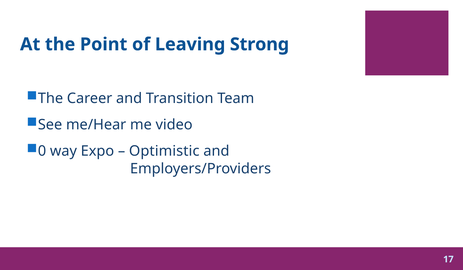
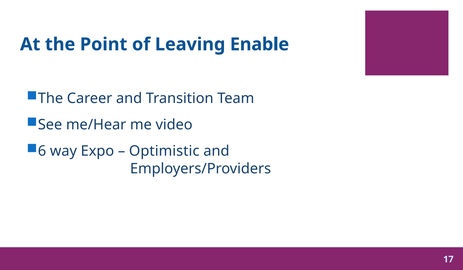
Strong: Strong -> Enable (259, 44)
0: 0 -> 6 (42, 151)
